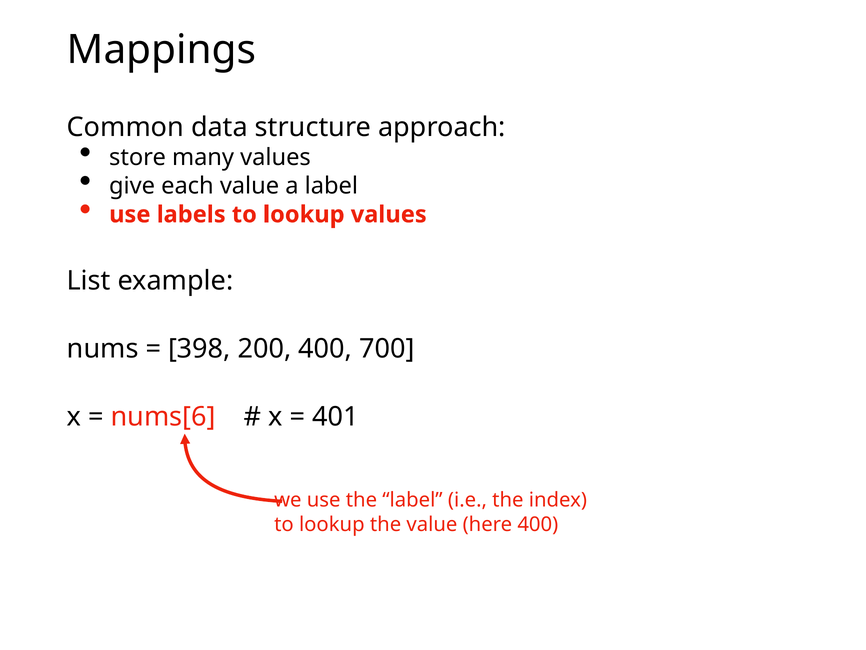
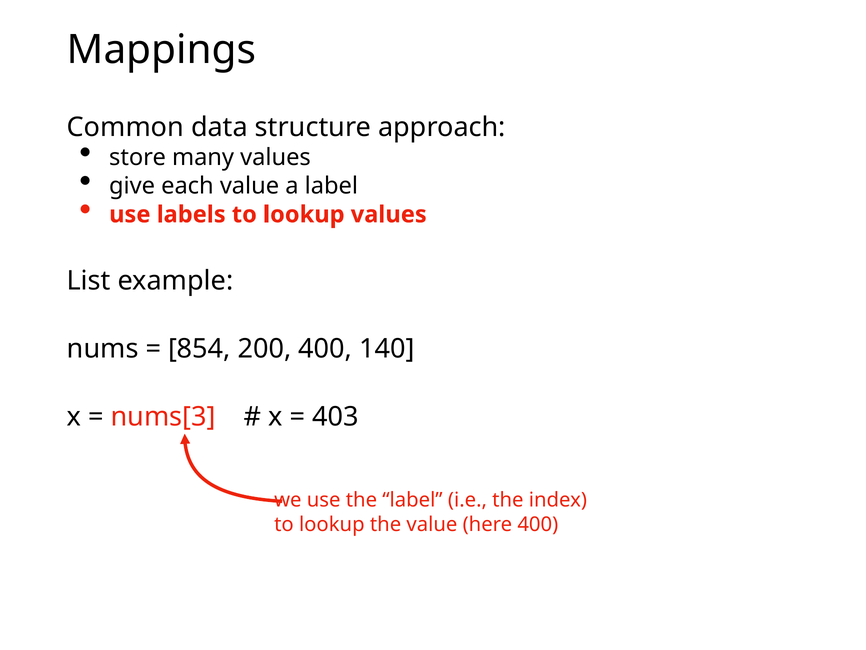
398: 398 -> 854 (199, 349)
700: 700 -> 140 (387, 349)
nums[6: nums[6 -> nums[3 (163, 417)
401: 401 -> 403 (335, 417)
